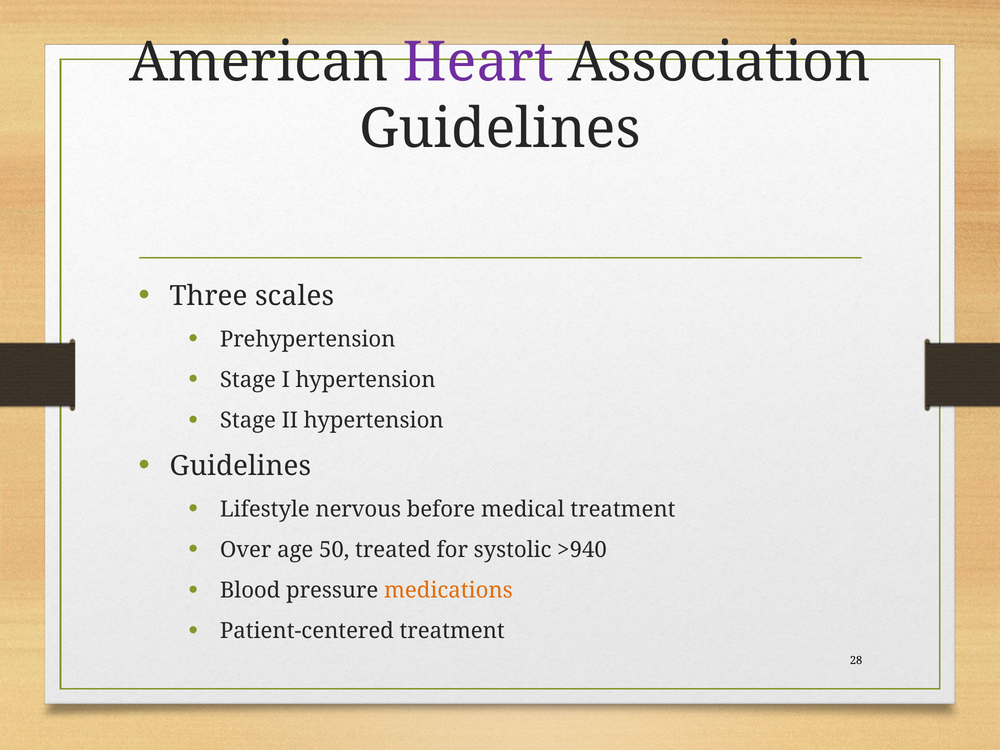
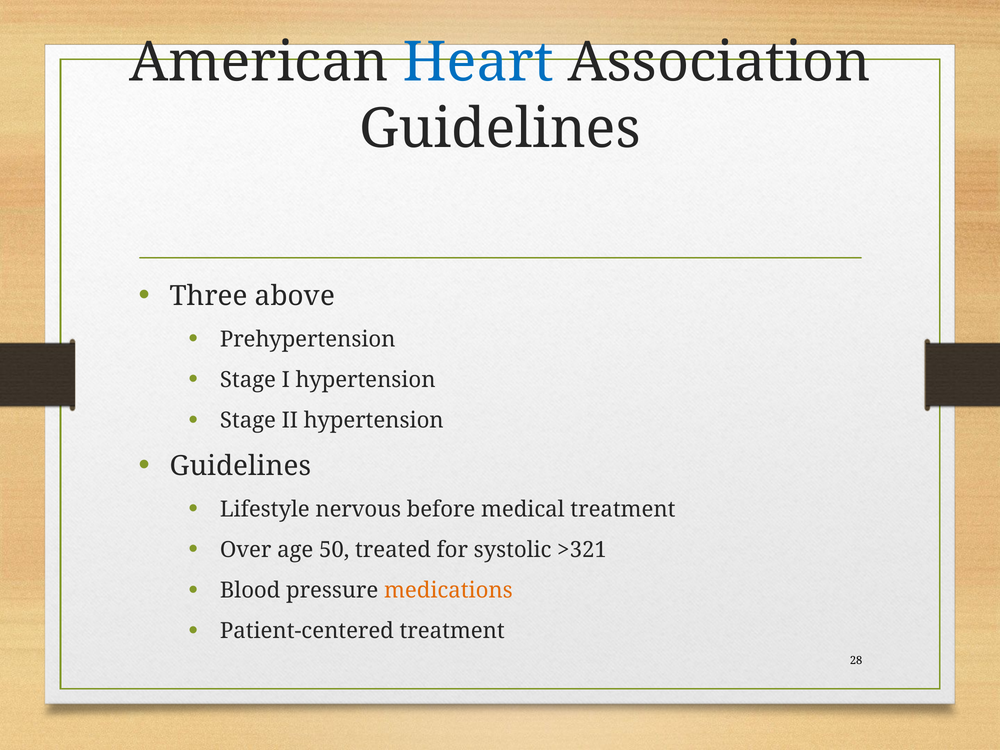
Heart colour: purple -> blue (478, 62)
scales: scales -> above (295, 296)
>940: >940 -> >321 (582, 550)
